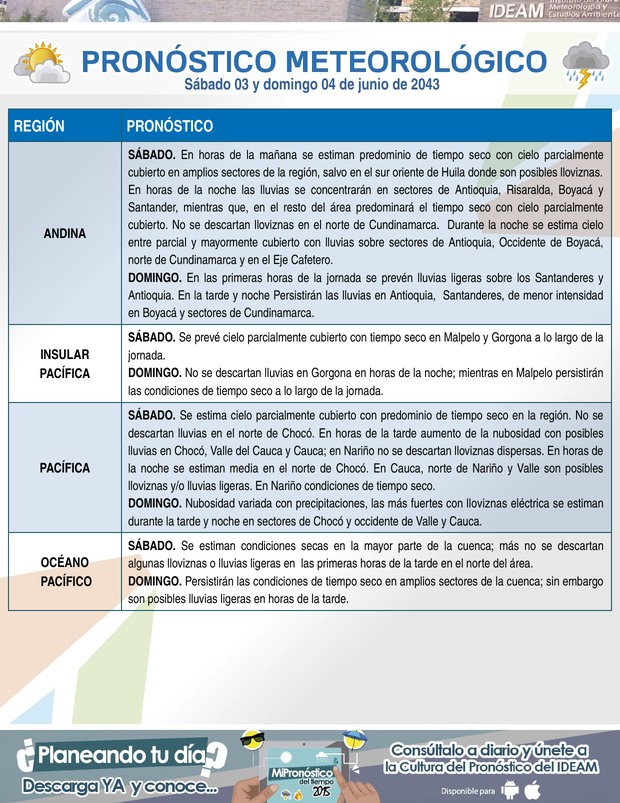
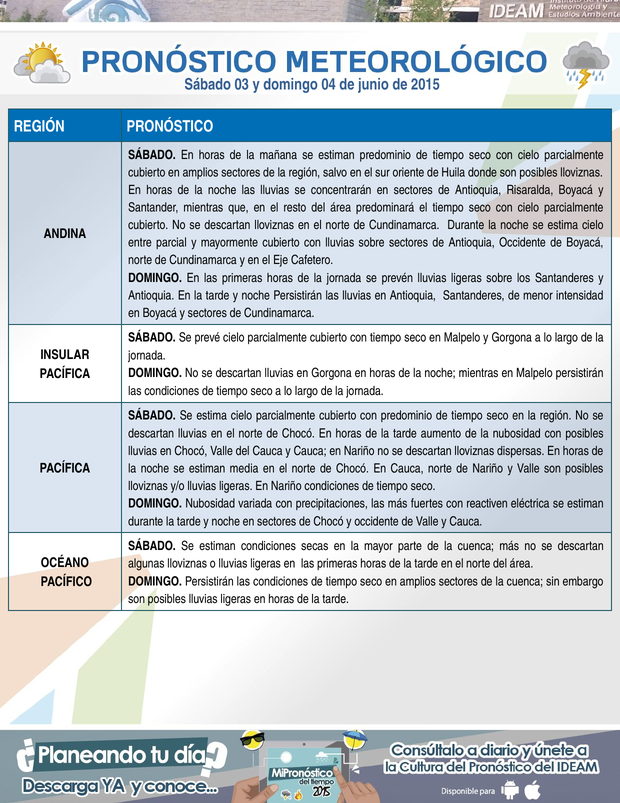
2043: 2043 -> 2015 (425, 85)
con lloviznas: lloviznas -> reactiven (487, 503)
